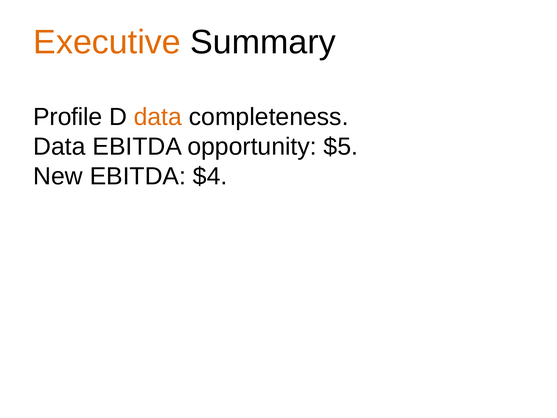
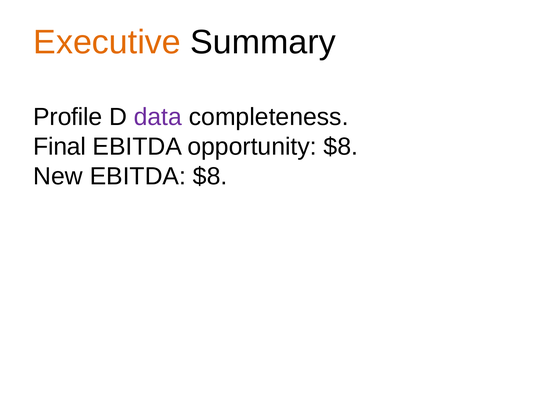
data colour: orange -> purple (158, 117)
Data: Data -> Final (60, 147)
opportunity $5: $5 -> $8 (341, 147)
EBITDA $4: $4 -> $8 (210, 176)
